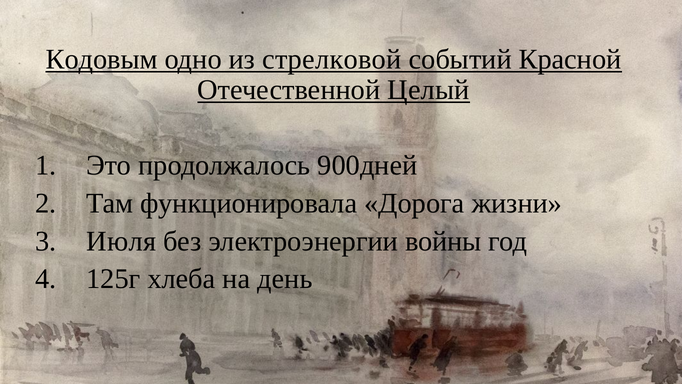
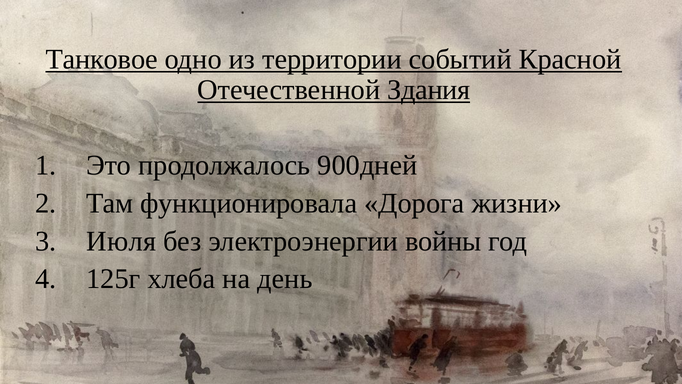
Кодовым: Кодовым -> Танковое (102, 59)
стрелковой: стрелковой -> территории (332, 59)
Целый: Целый -> Здания (429, 90)
